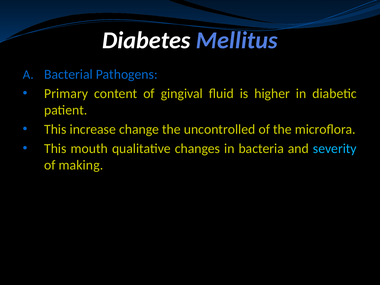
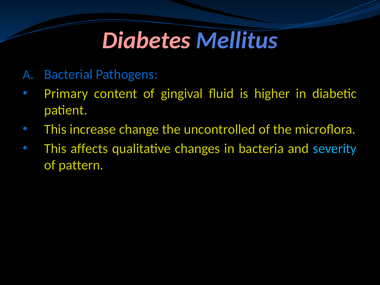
Diabetes colour: white -> pink (146, 40)
mouth: mouth -> affects (89, 149)
making: making -> pattern (81, 165)
